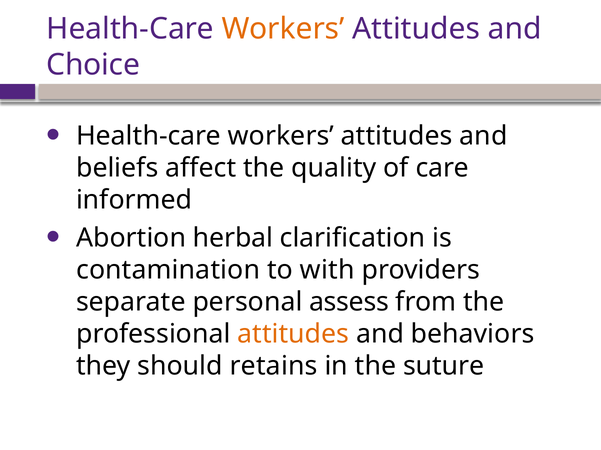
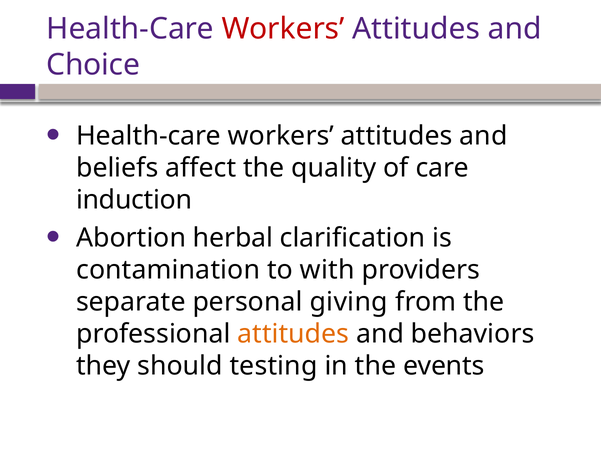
Workers colour: orange -> red (283, 29)
informed: informed -> induction (134, 200)
assess: assess -> giving (349, 302)
retains: retains -> testing (274, 366)
suture: suture -> events (444, 366)
